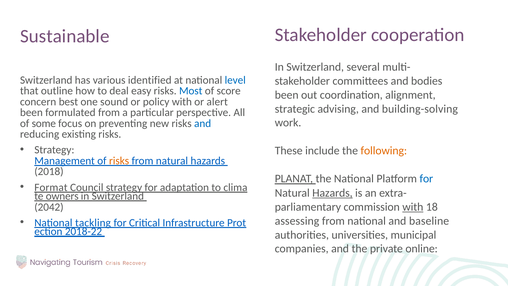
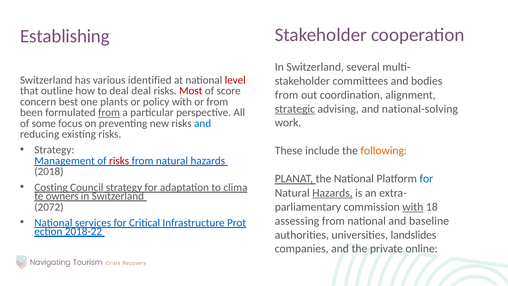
Sustainable: Sustainable -> Establishing (65, 36)
level colour: blue -> red (235, 80)
deal easy: easy -> deal (141, 91)
Most colour: blue -> red (191, 91)
been: been -> from (287, 95)
sound: sound -> plants (114, 102)
or alert: alert -> from (217, 102)
strategic underline: none -> present (295, 109)
building-solving: building-solving -> national-solving (420, 109)
from underline: none -> present (109, 112)
risks colour: orange -> red (119, 161)
Format: Format -> Costing (51, 187)
2042: 2042 -> 2072 (49, 207)
tackling: tackling -> services (93, 223)
municipal: municipal -> landslides (414, 235)
